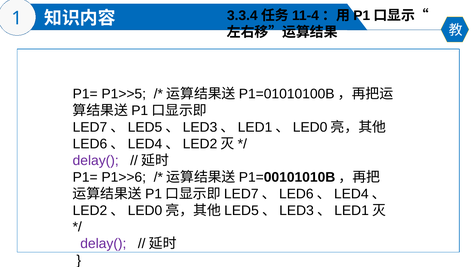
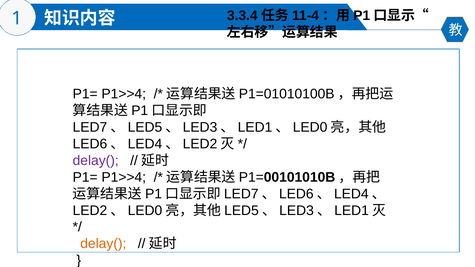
P1>>5: P1>>5 -> P1>>4 (124, 94)
P1>>6: P1>>6 -> P1>>4 (124, 177)
delay( colour: purple -> orange (103, 244)
